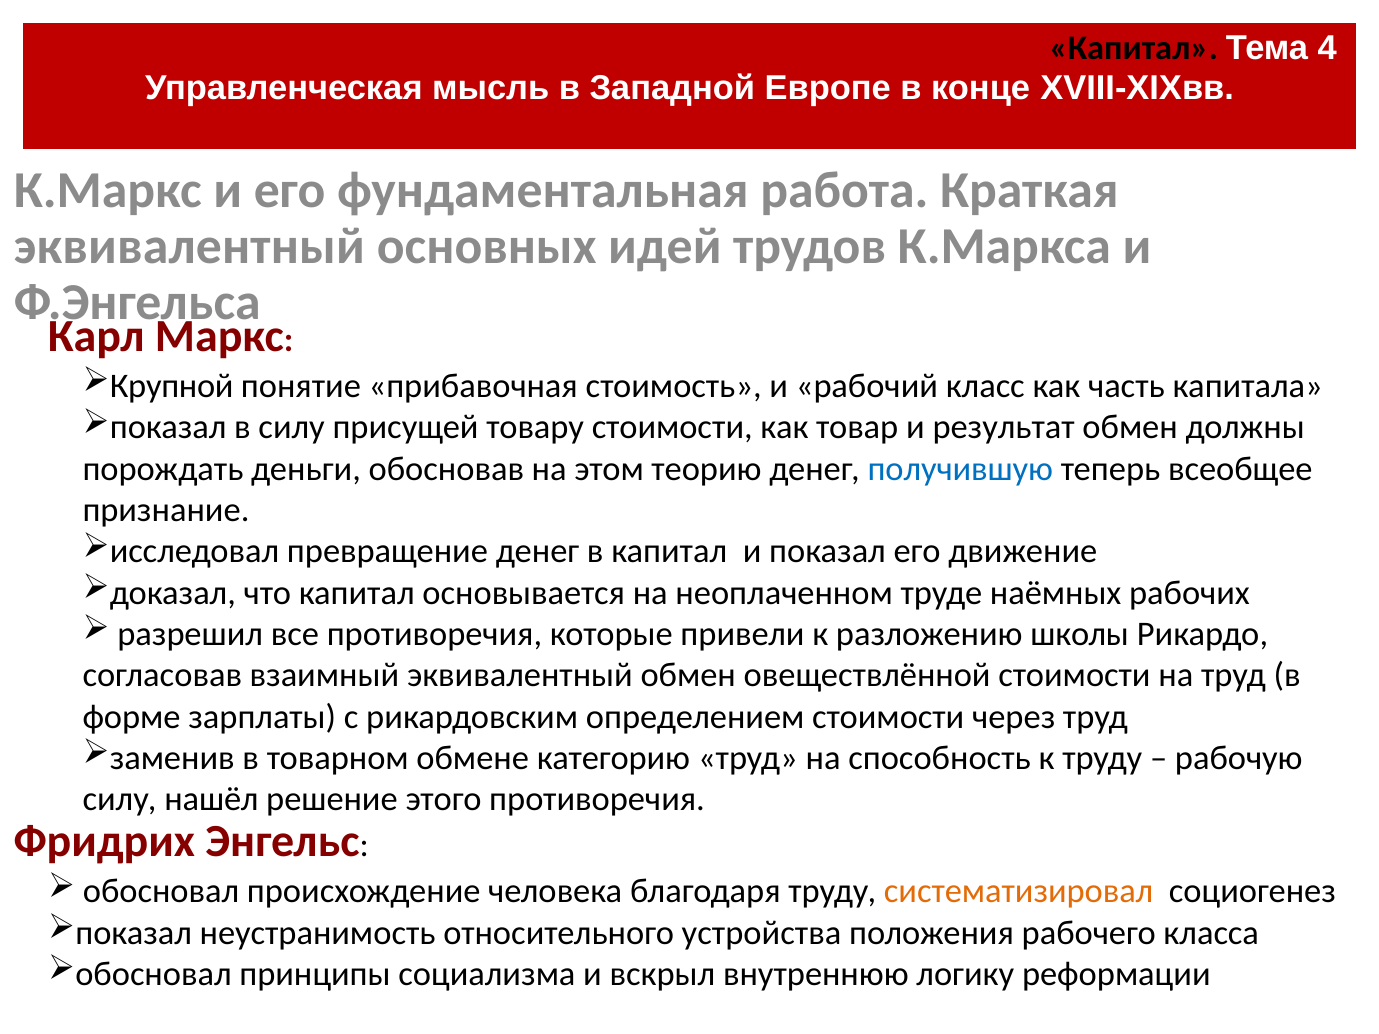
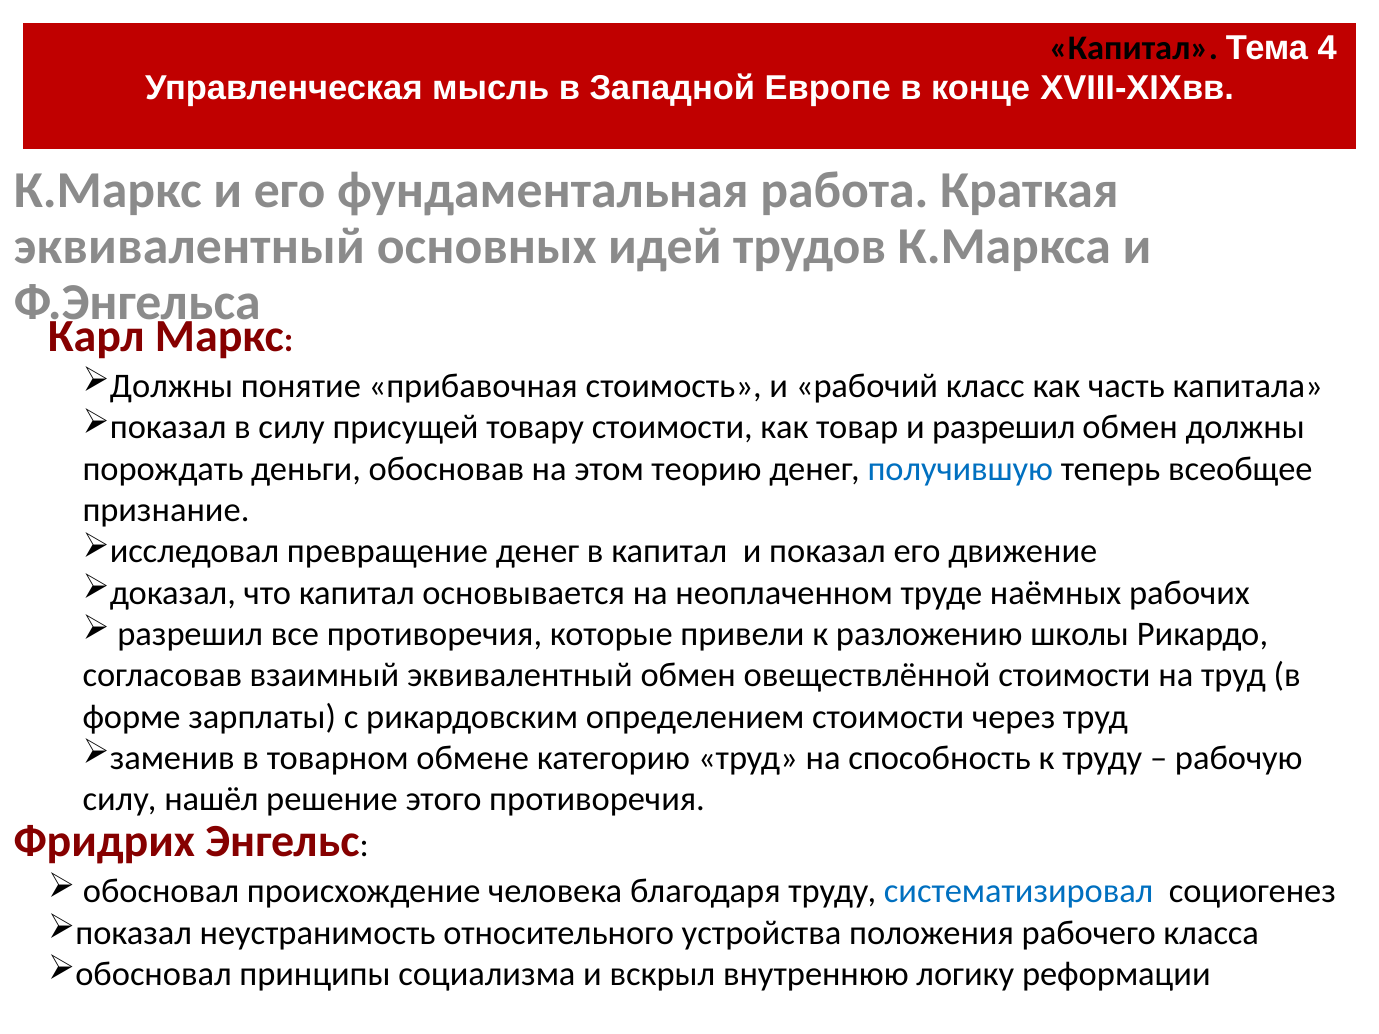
Крупной: Крупной -> Должны (172, 386)
и результат: результат -> разрешил (1004, 427)
систематизировал colour: orange -> blue (1019, 892)
